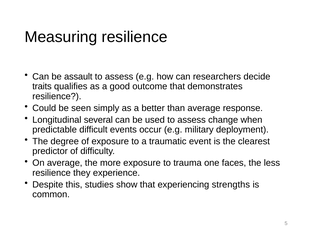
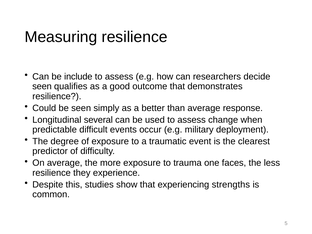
assault: assault -> include (78, 77)
traits: traits -> seen (42, 86)
